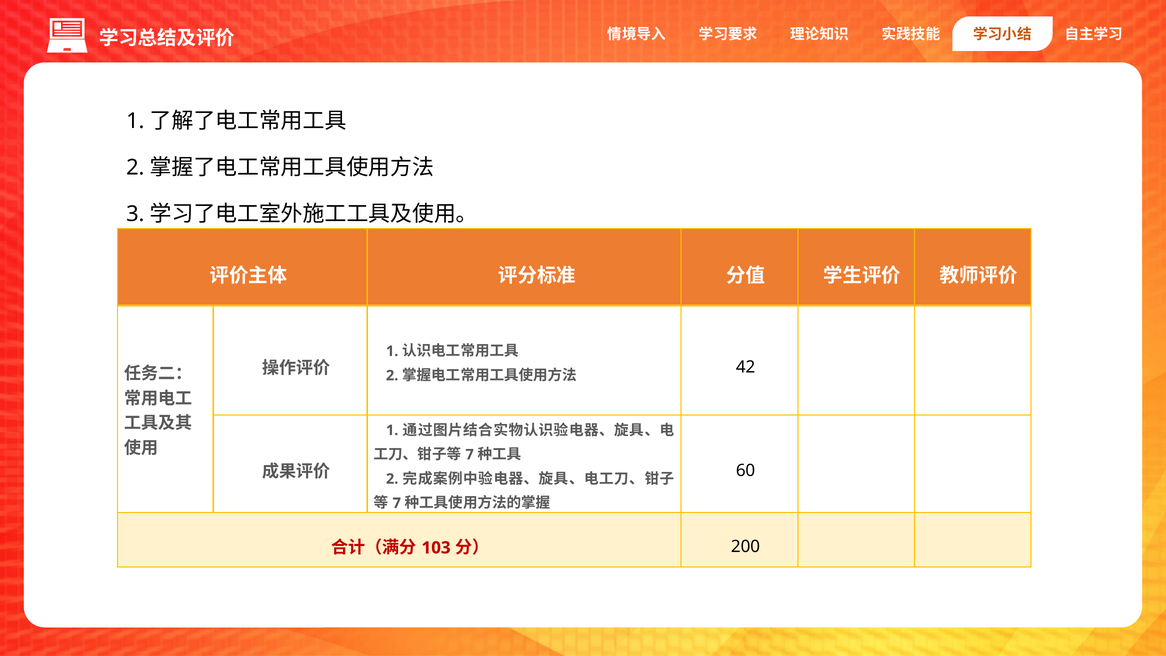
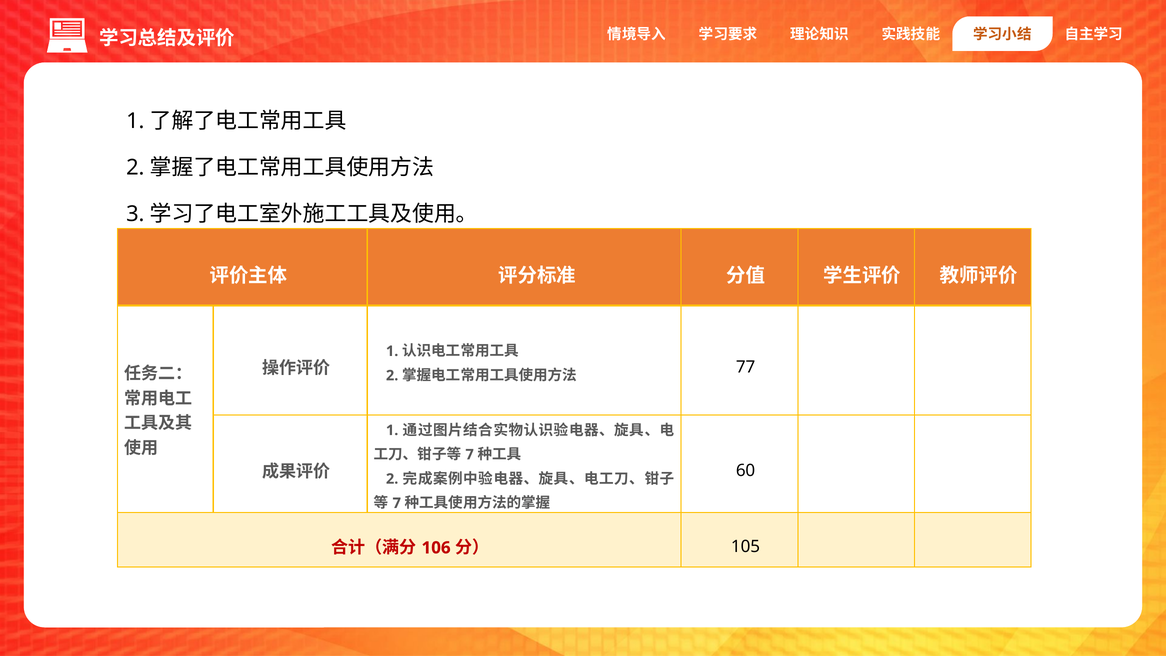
42: 42 -> 77 (746, 367)
103: 103 -> 106 (436, 548)
200: 200 -> 105 (746, 546)
